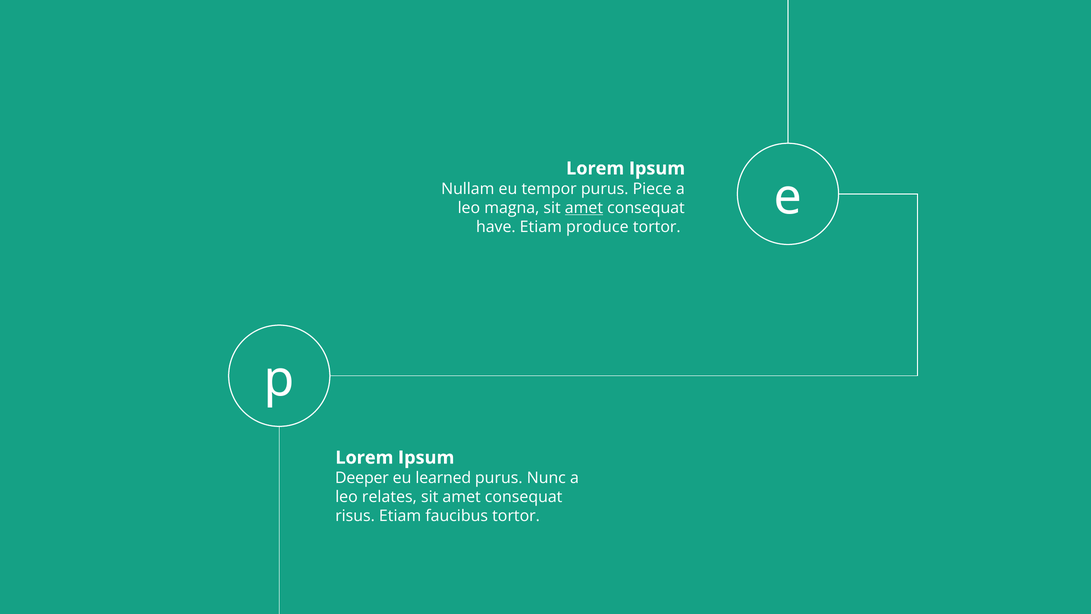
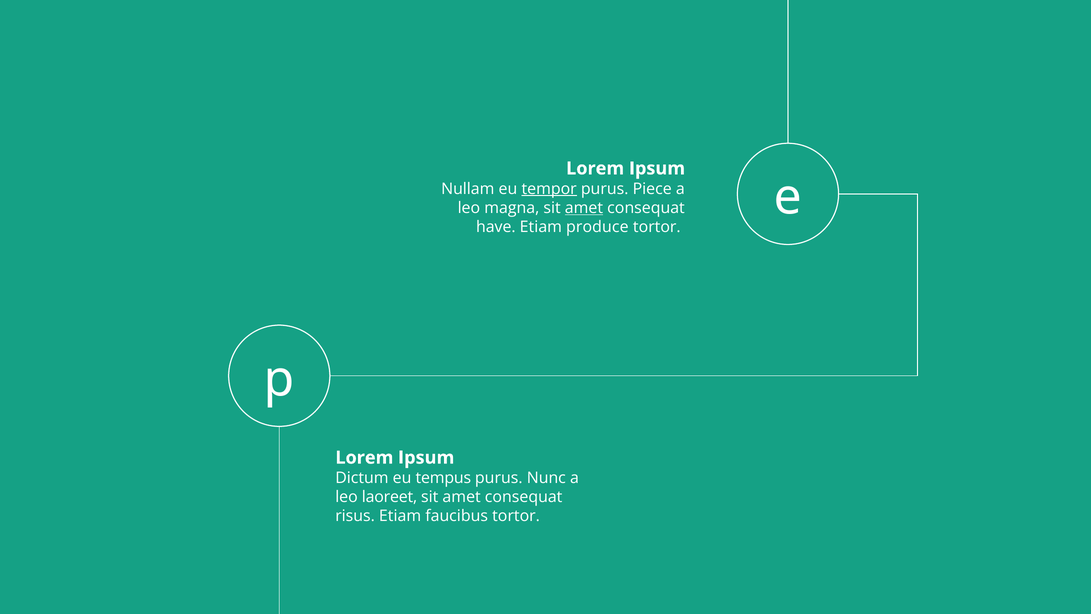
tempor underline: none -> present (549, 189)
Deeper: Deeper -> Dictum (362, 478)
learned: learned -> tempus (443, 478)
relates: relates -> laoreet (390, 497)
